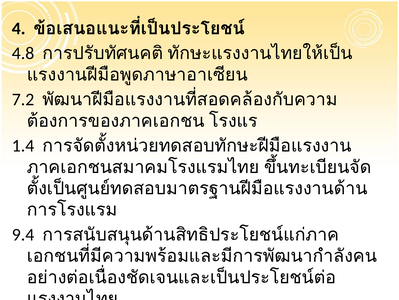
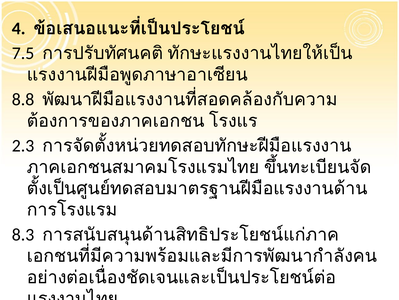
4.8: 4.8 -> 7.5 (23, 53)
7.2: 7.2 -> 8.8 (23, 99)
1.4: 1.4 -> 2.3 (23, 145)
9.4: 9.4 -> 8.3 (23, 234)
